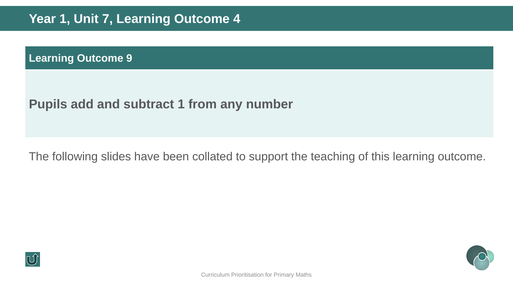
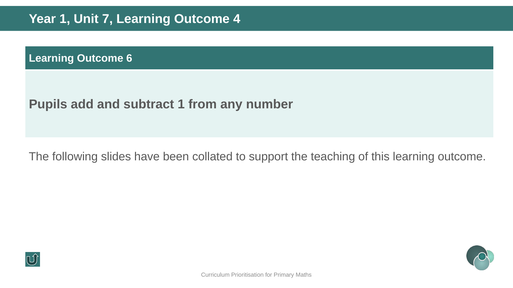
9: 9 -> 6 (129, 58)
